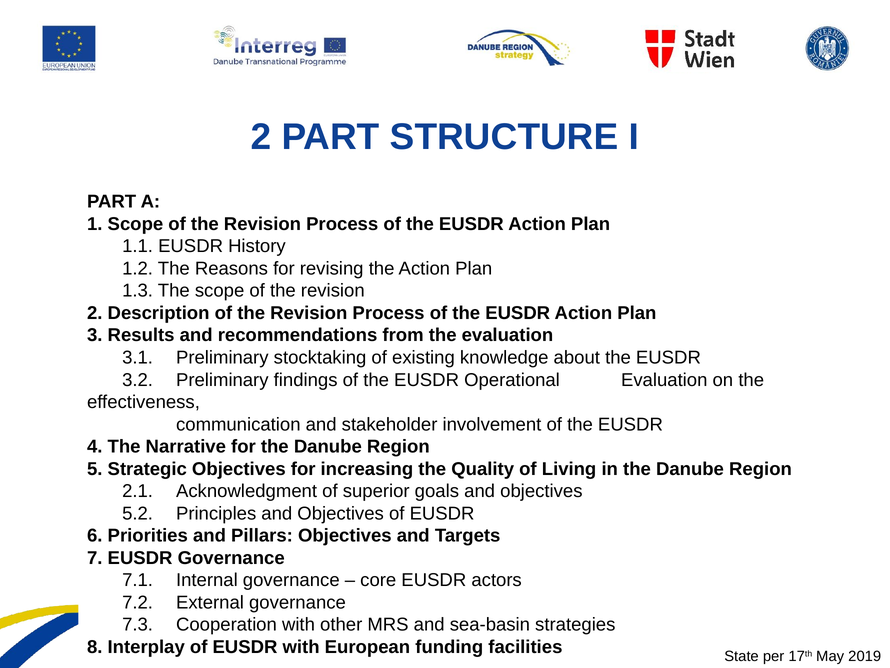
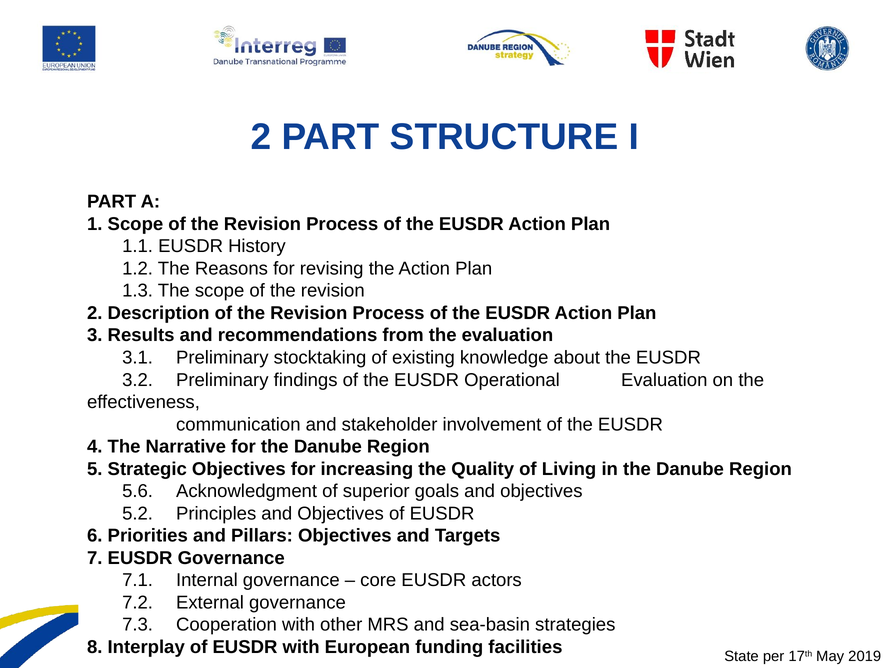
2.1: 2.1 -> 5.6 (138, 491)
